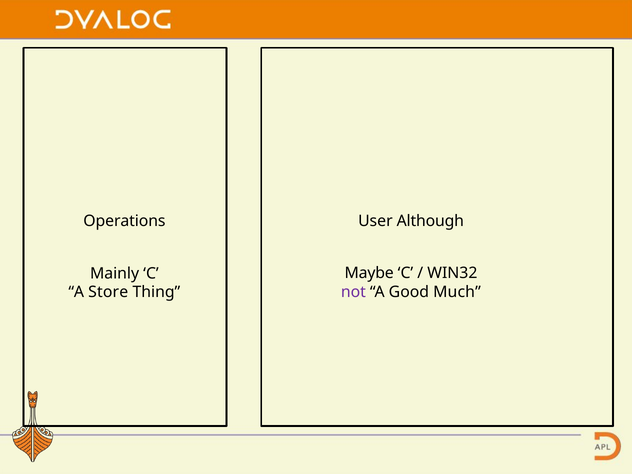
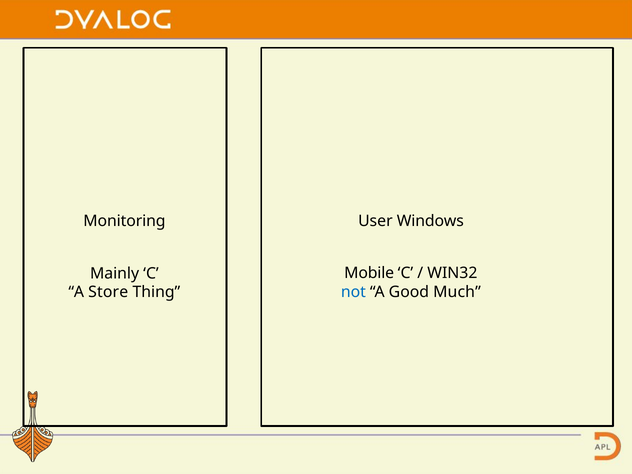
Operations: Operations -> Monitoring (124, 221)
Although: Although -> Windows (430, 221)
Maybe: Maybe -> Mobile (369, 273)
not colour: purple -> blue (353, 292)
